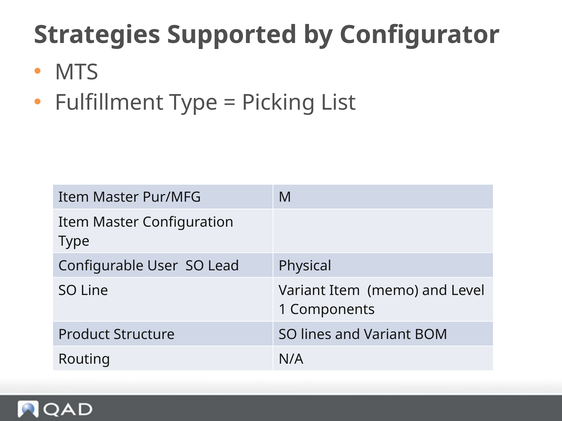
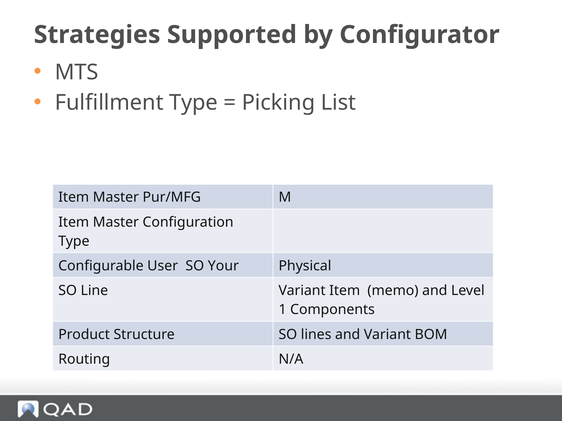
Lead: Lead -> Your (223, 266)
